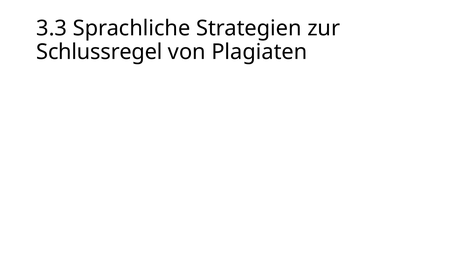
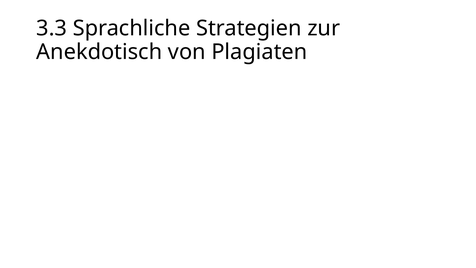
Schlussregel: Schlussregel -> Anekdotisch (99, 52)
